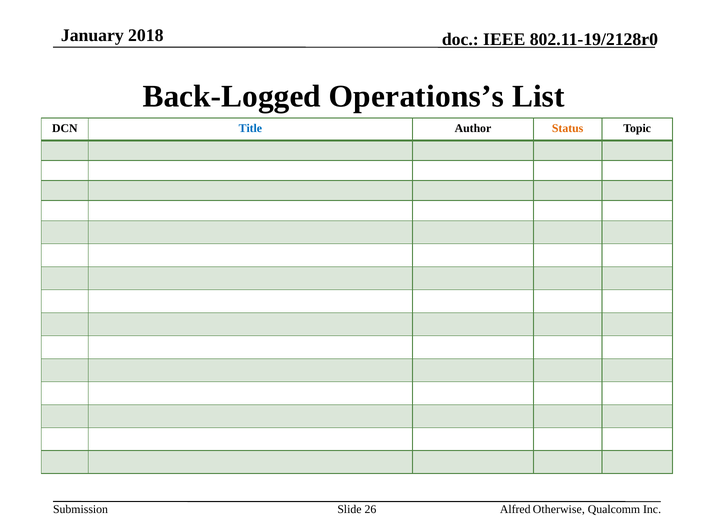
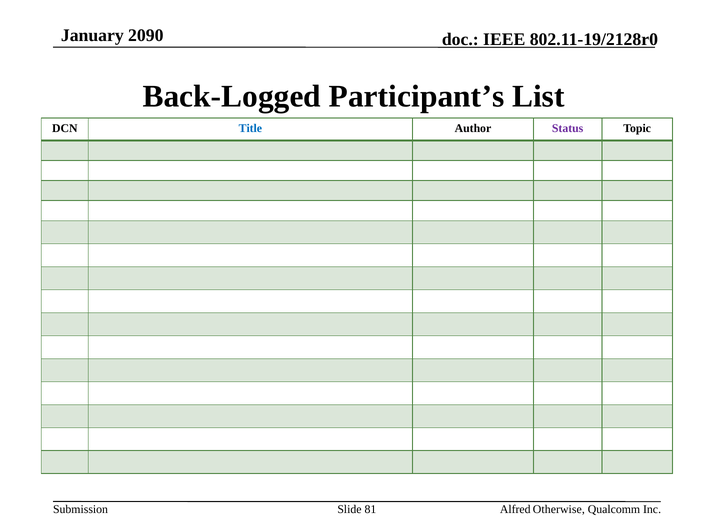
2018: 2018 -> 2090 (146, 35)
Operations’s: Operations’s -> Participant’s (417, 97)
Status colour: orange -> purple (568, 128)
26: 26 -> 81 (370, 509)
